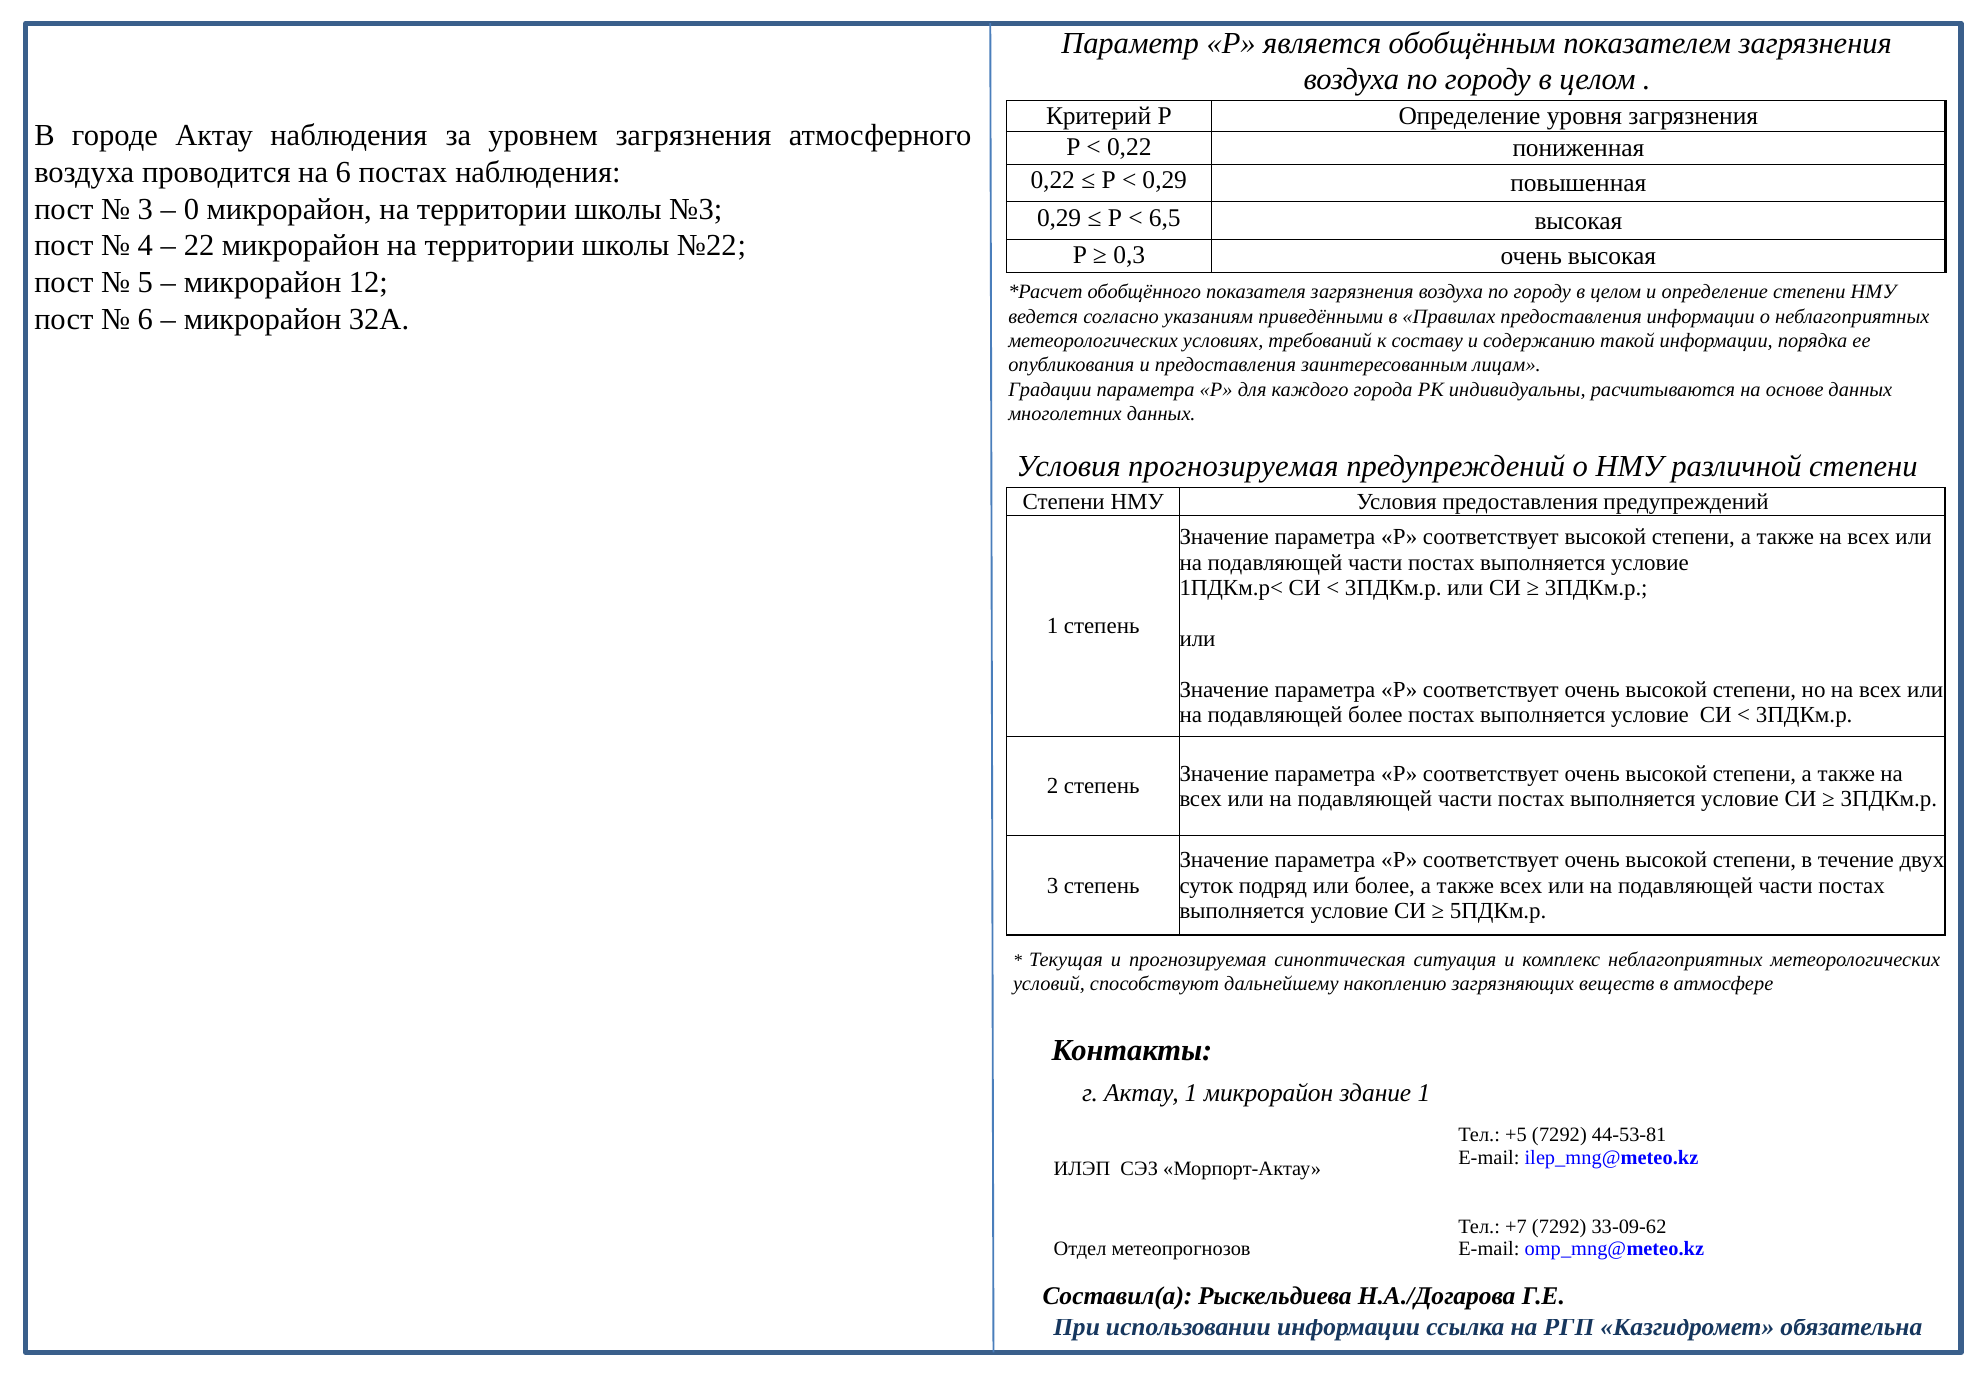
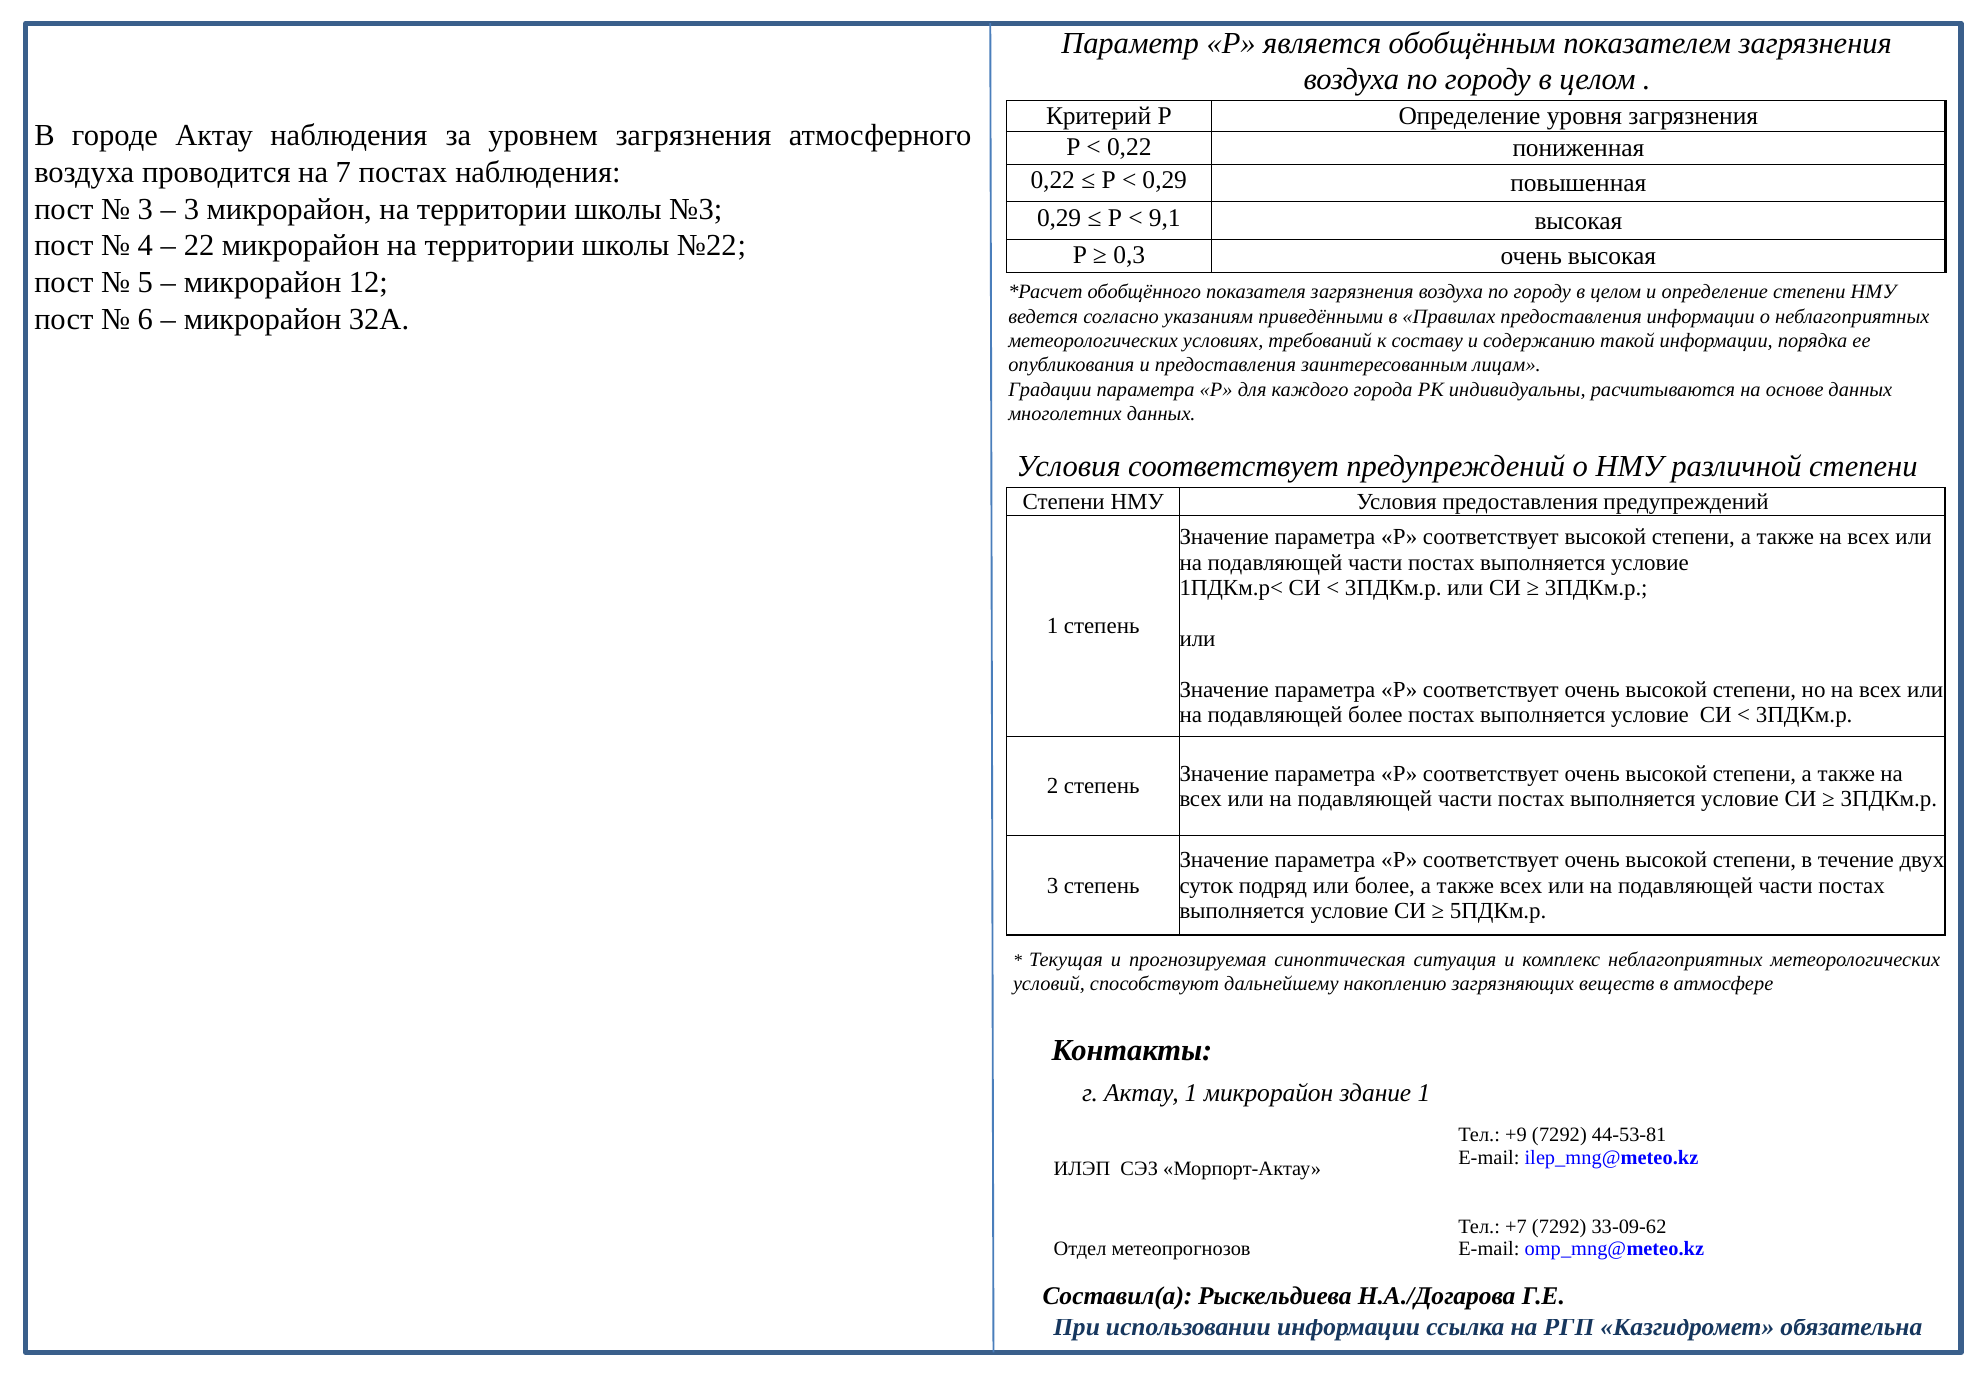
на 6: 6 -> 7 (343, 172)
0: 0 -> 3 (191, 209)
6,5: 6,5 -> 9,1 (1165, 218)
Условия прогнозируемая: прогнозируемая -> соответствует (1234, 466)
+5: +5 -> +9 (1516, 1134)
